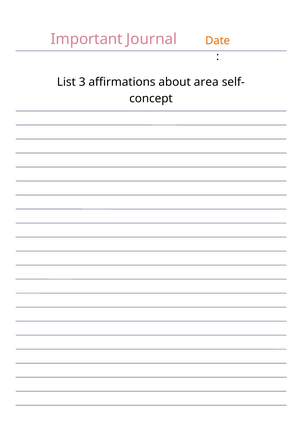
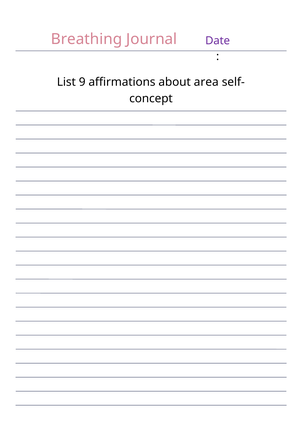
Important: Important -> Breathing (87, 39)
Date colour: orange -> purple (218, 41)
3: 3 -> 9 (82, 82)
